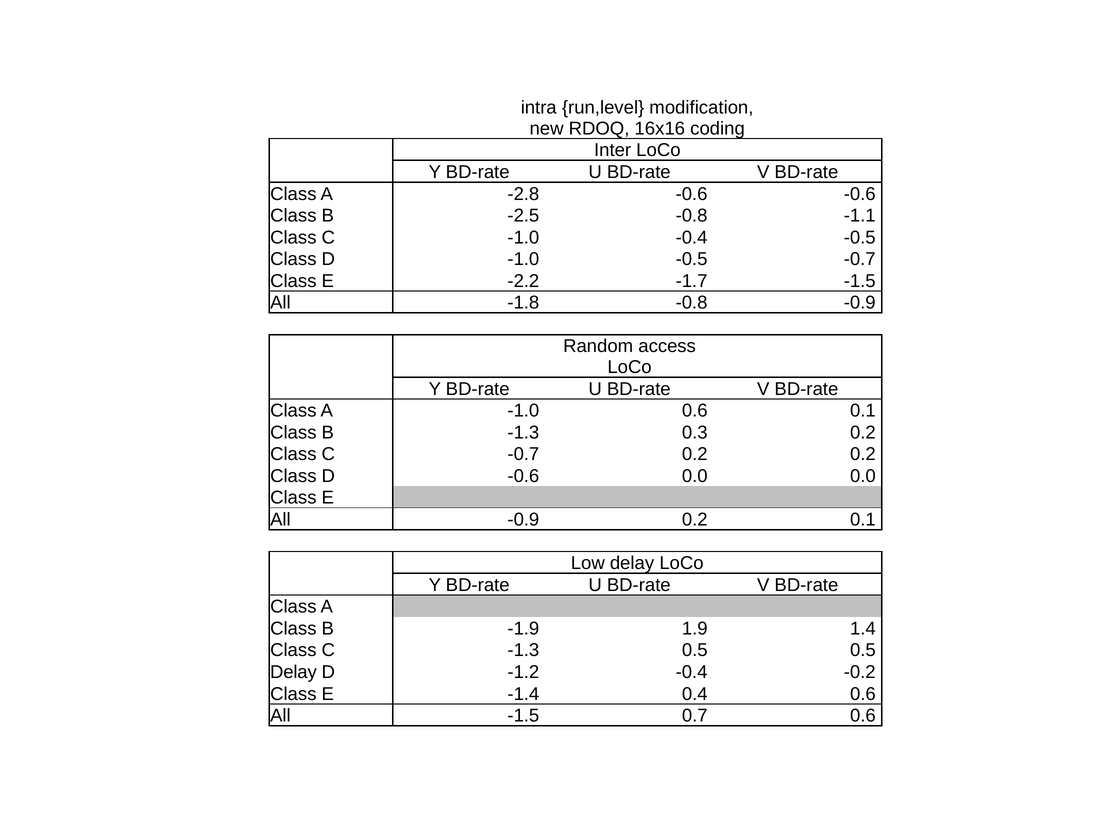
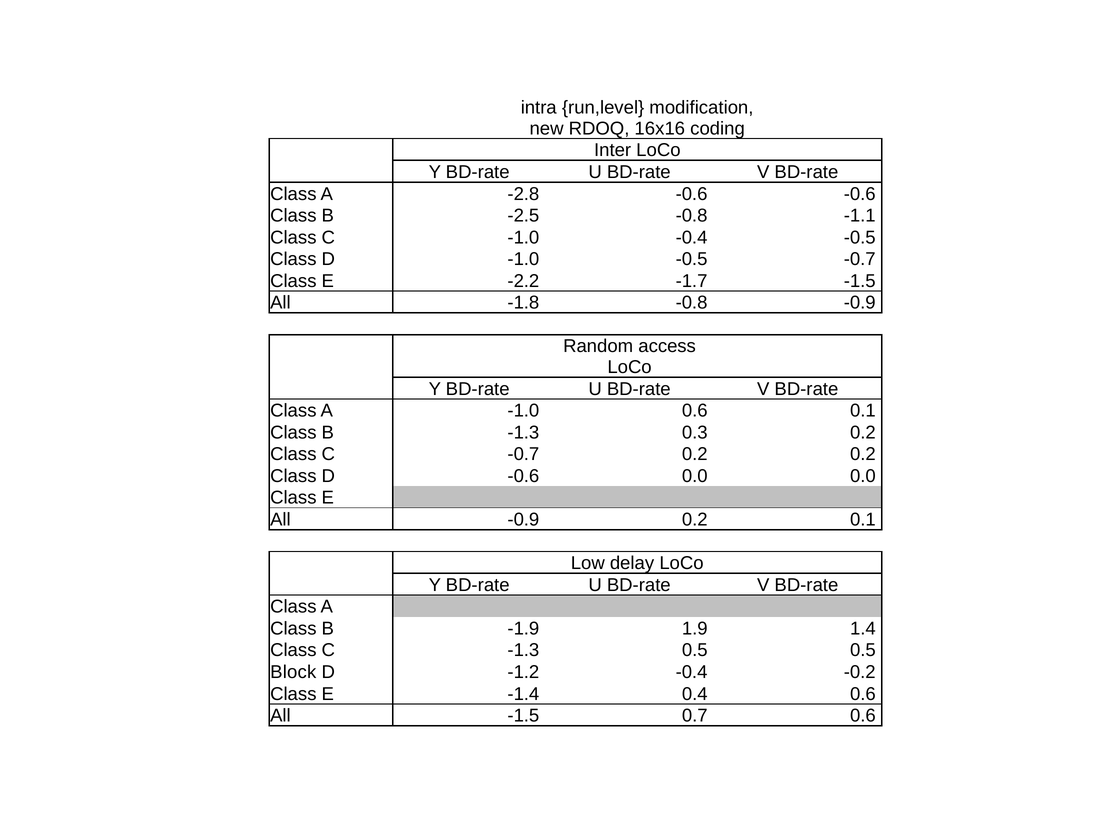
Delay: Delay -> Block (293, 673)
